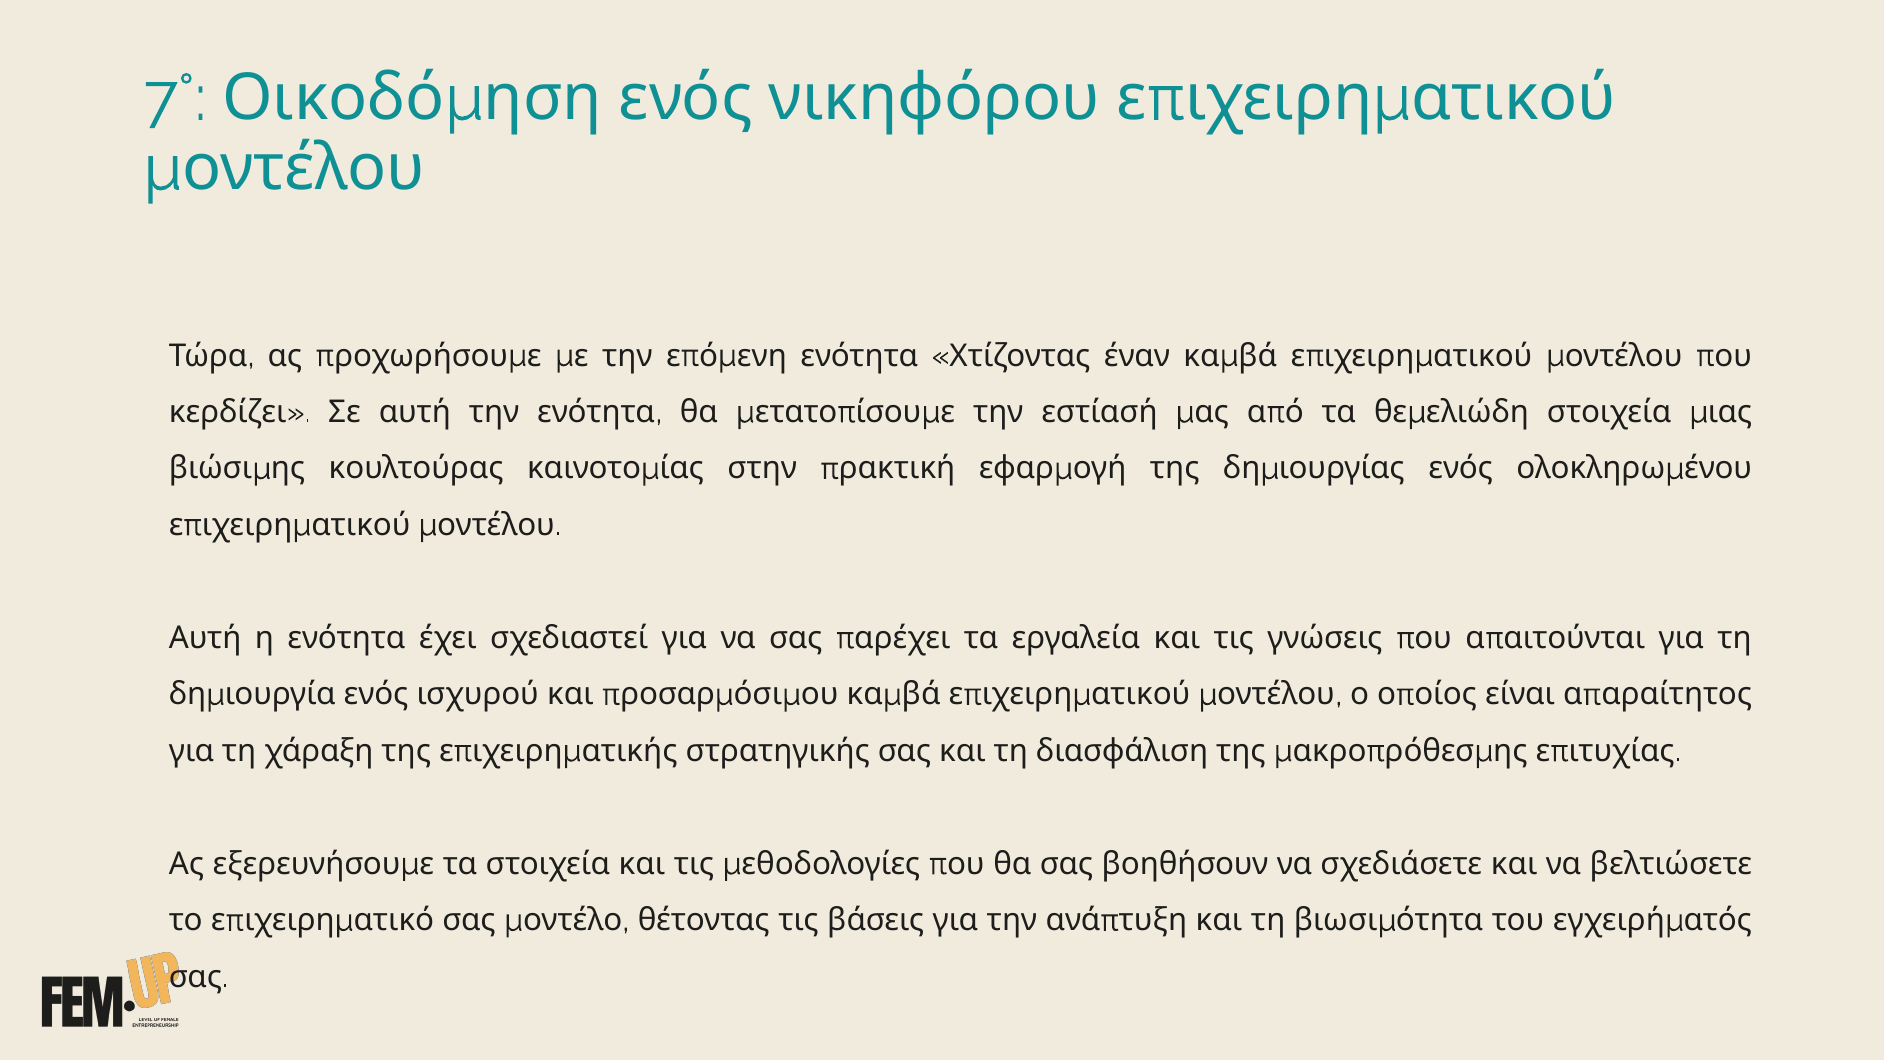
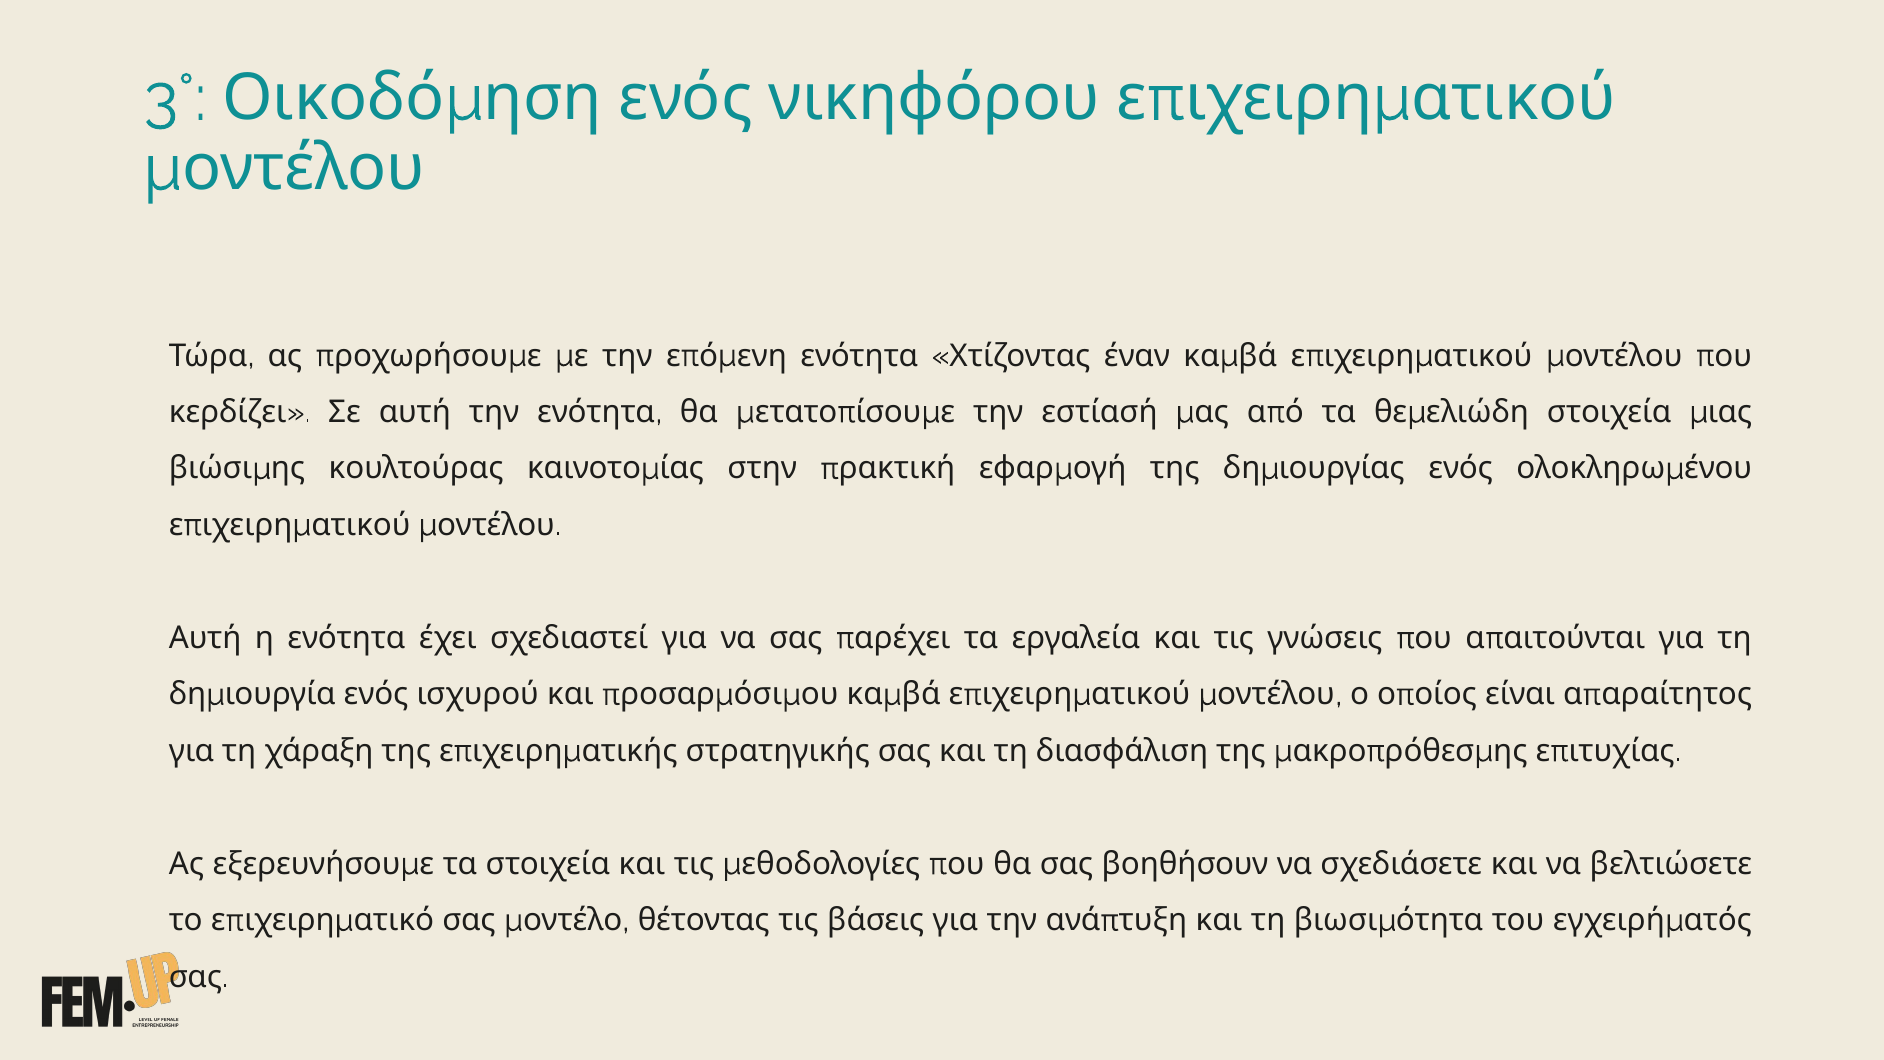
7°: 7° -> 3° (175, 98)
